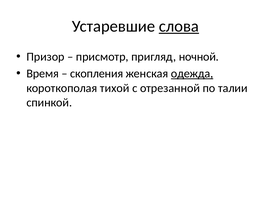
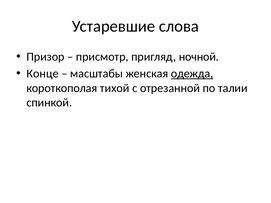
слова underline: present -> none (179, 26)
Время: Время -> Конце (43, 74)
скопления: скопления -> масштабы (97, 74)
